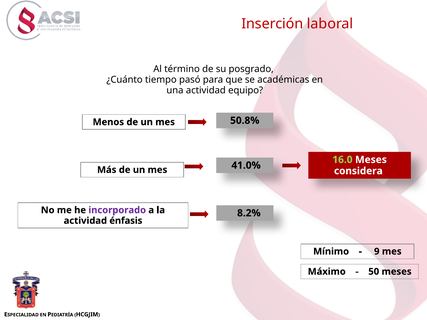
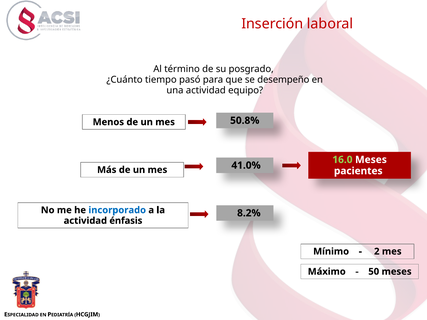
académicas: académicas -> desempeño (283, 80)
considera: considera -> pacientes (358, 171)
incorporado colour: purple -> blue (117, 210)
9: 9 -> 2 (377, 252)
